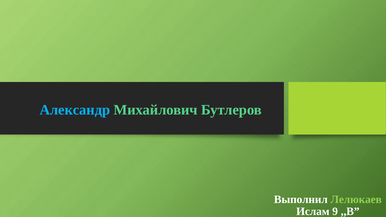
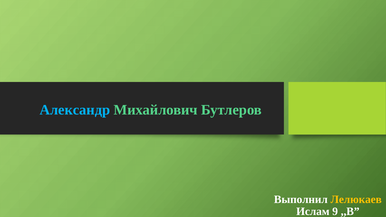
Лелюкаев colour: light green -> yellow (356, 199)
